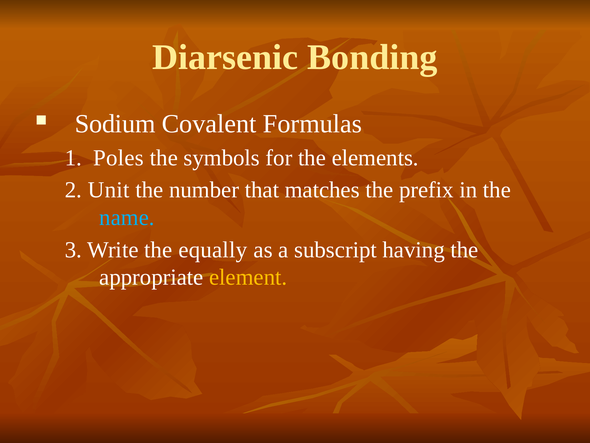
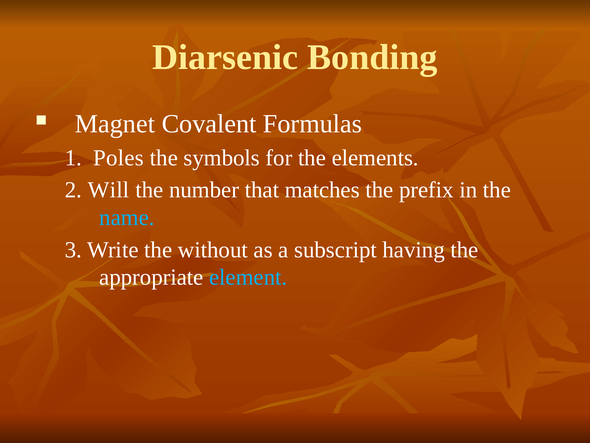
Sodium: Sodium -> Magnet (115, 124)
Unit: Unit -> Will (109, 190)
equally: equally -> without (213, 249)
element colour: yellow -> light blue (248, 277)
